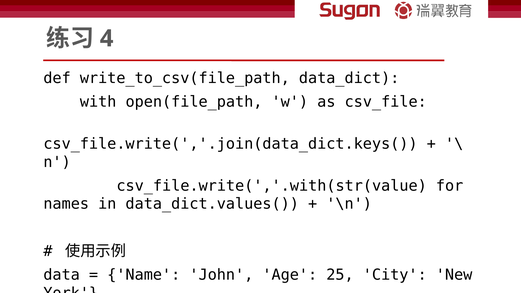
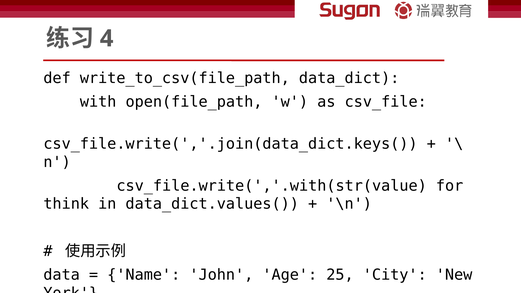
names: names -> think (66, 204)
